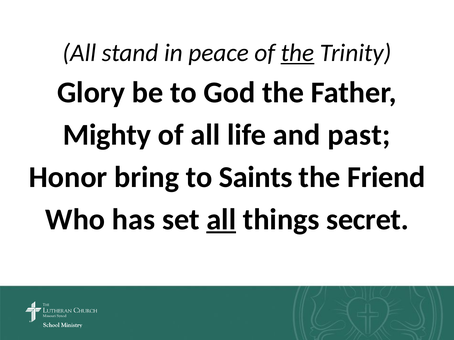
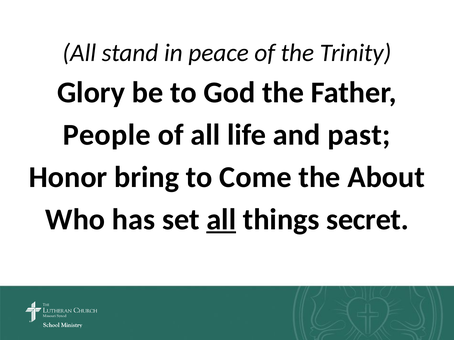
the underline: present -> none (298, 53)
Mighty: Mighty -> People (107, 135)
Saints: Saints -> Come (255, 177)
Friend: Friend -> About (386, 177)
